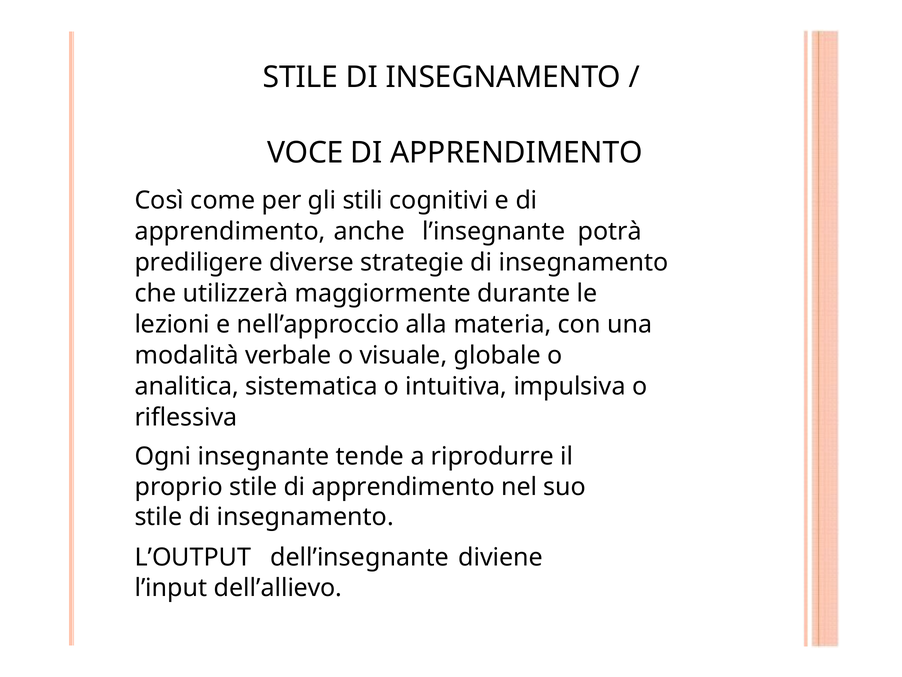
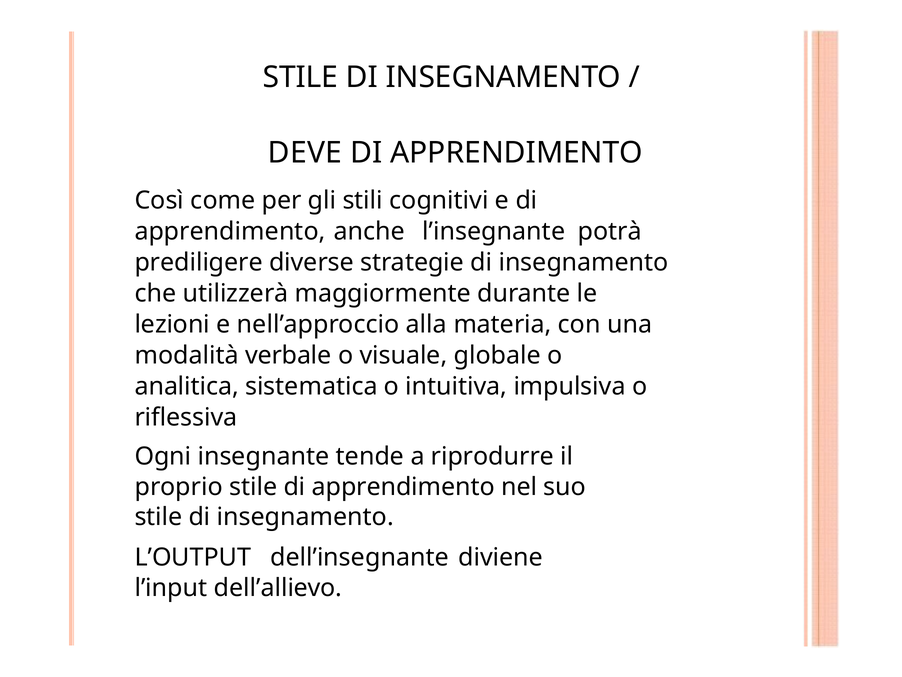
VOCE: VOCE -> DEVE (305, 153)
